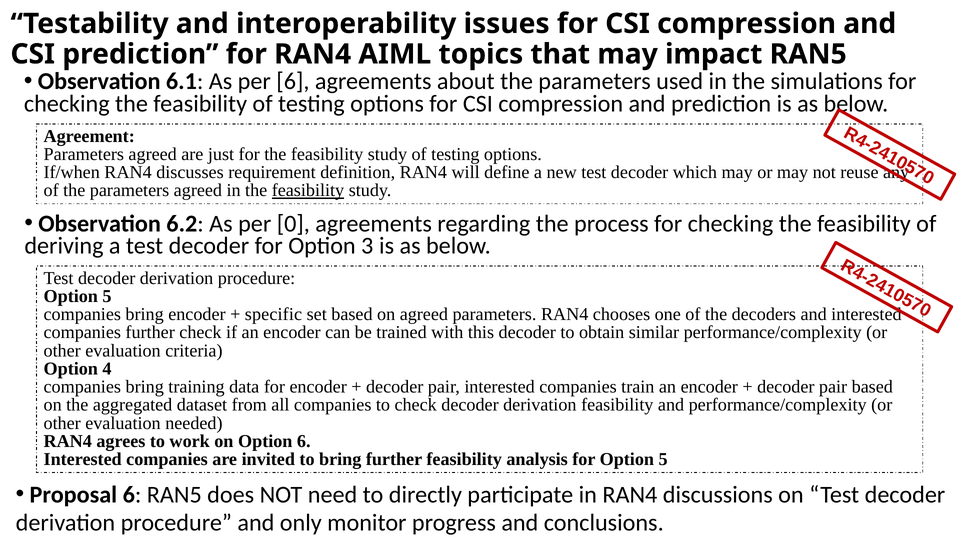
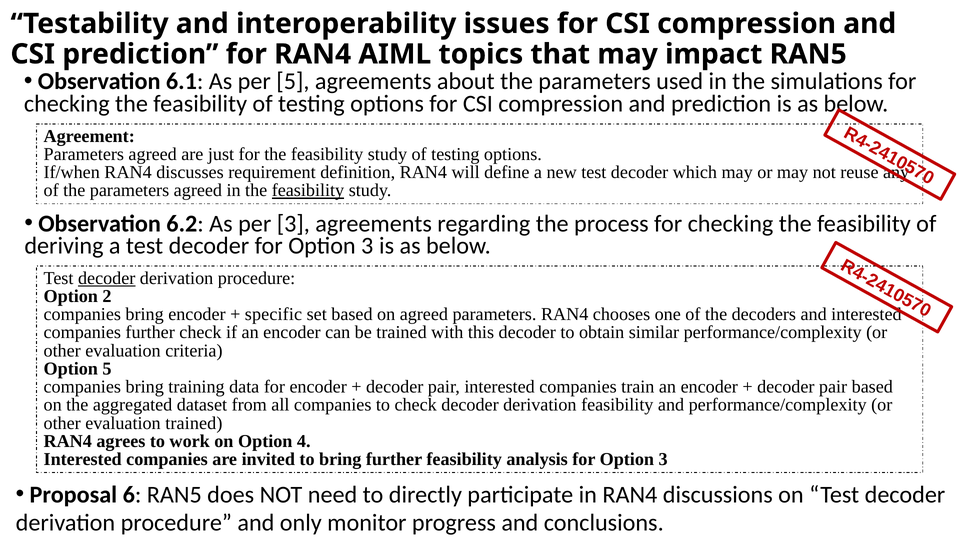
per 6: 6 -> 5 (293, 81)
per 0: 0 -> 3 (293, 224)
decoder underline: none -> present (107, 278)
5: 5 -> 2 (107, 296)
Option 4: 4 -> 5 (107, 369)
evaluation needed: needed -> trained (194, 423)
Option 6: 6 -> 4 (304, 441)
analysis for Option 5: 5 -> 3 (663, 460)
